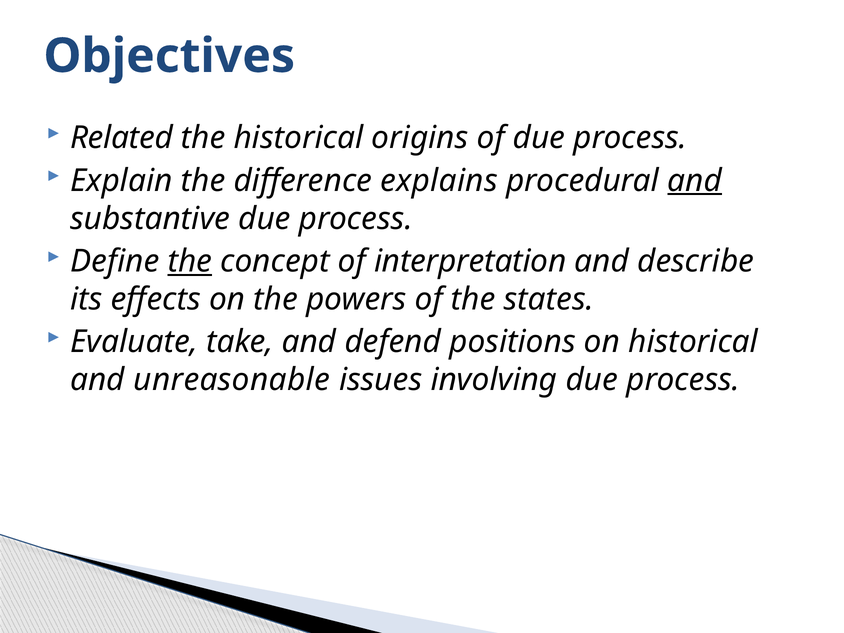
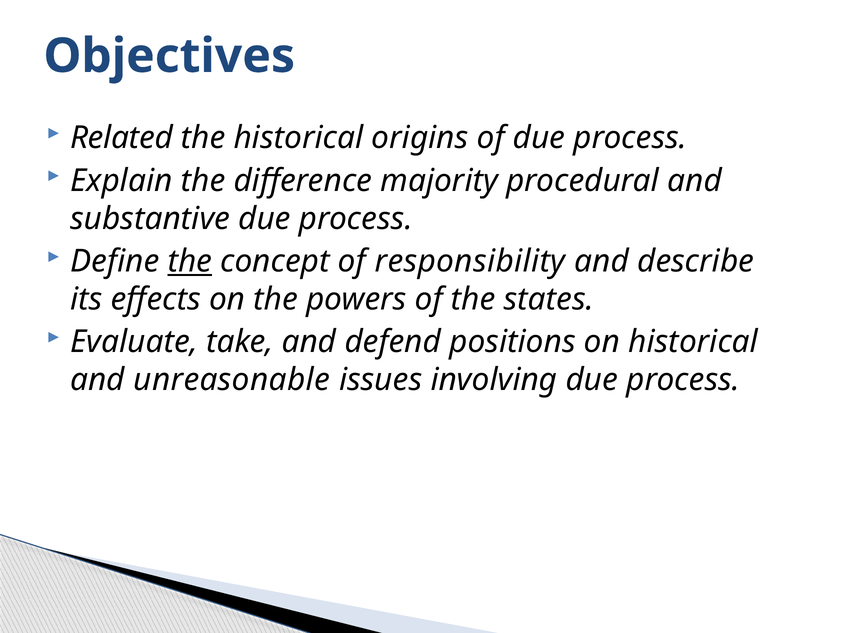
explains: explains -> majority (439, 181)
and underline: present -> none (695, 181)
interpretation: interpretation -> responsibility (470, 261)
